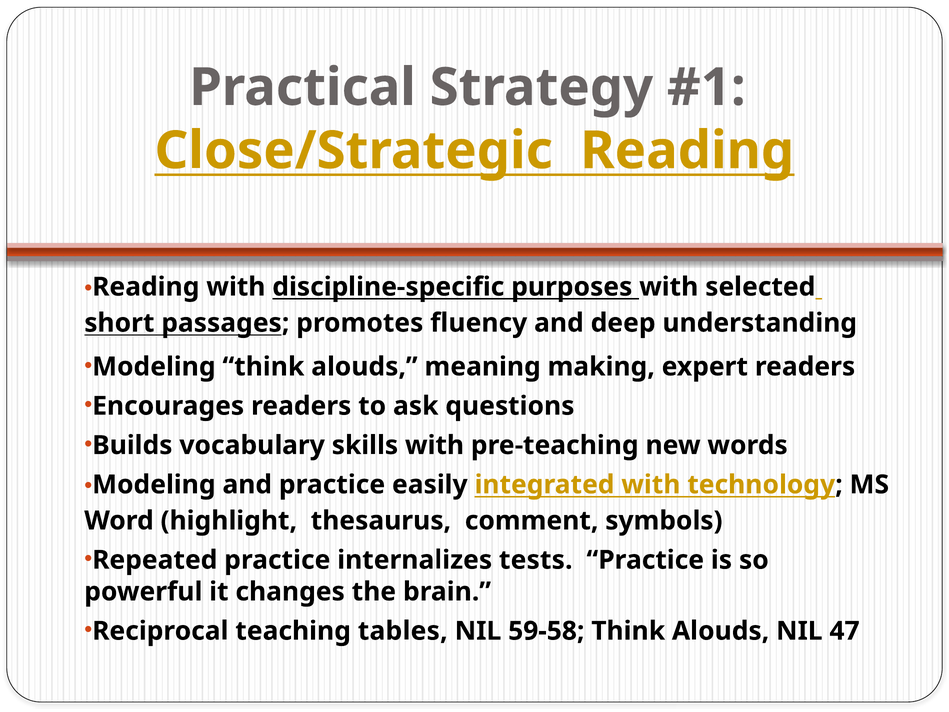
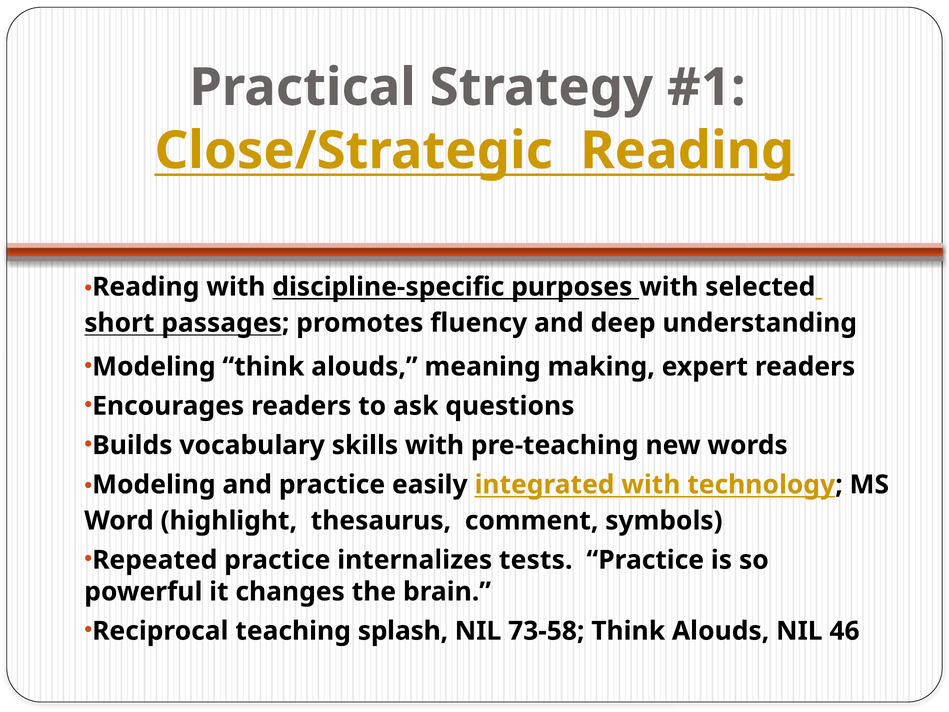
tables: tables -> splash (403, 631)
59-58: 59-58 -> 73-58 (546, 631)
47: 47 -> 46 (845, 631)
